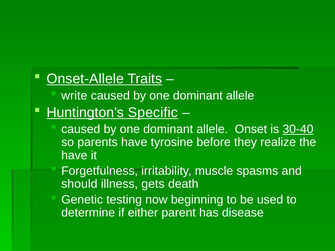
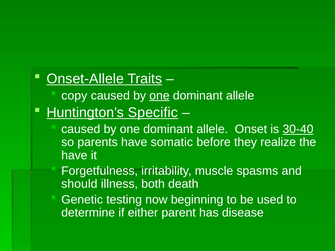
write: write -> copy (74, 96)
one underline: none -> present (159, 96)
tyrosine: tyrosine -> somatic (172, 142)
gets: gets -> both (153, 184)
